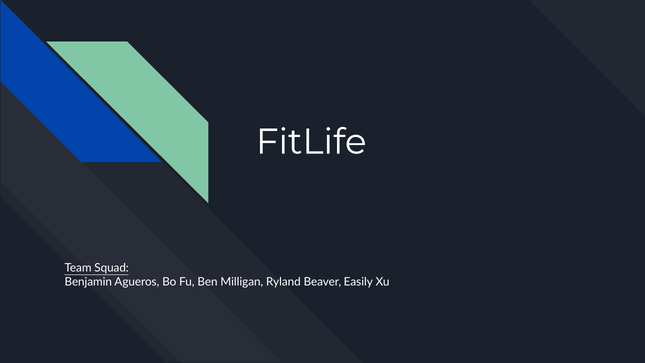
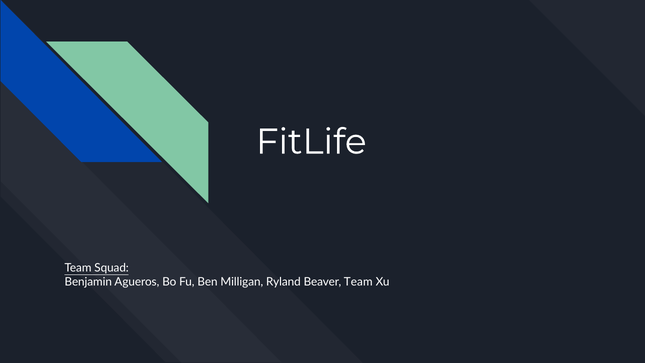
Beaver Easily: Easily -> Team (358, 282)
